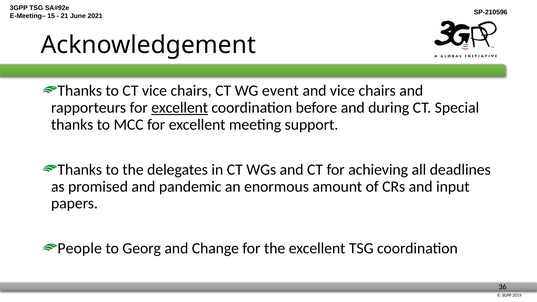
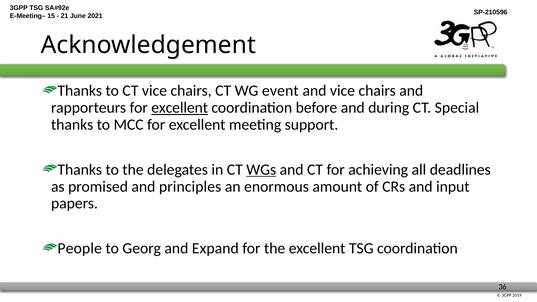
WGs underline: none -> present (261, 170)
pandemic: pandemic -> principles (190, 187)
Change: Change -> Expand (215, 249)
